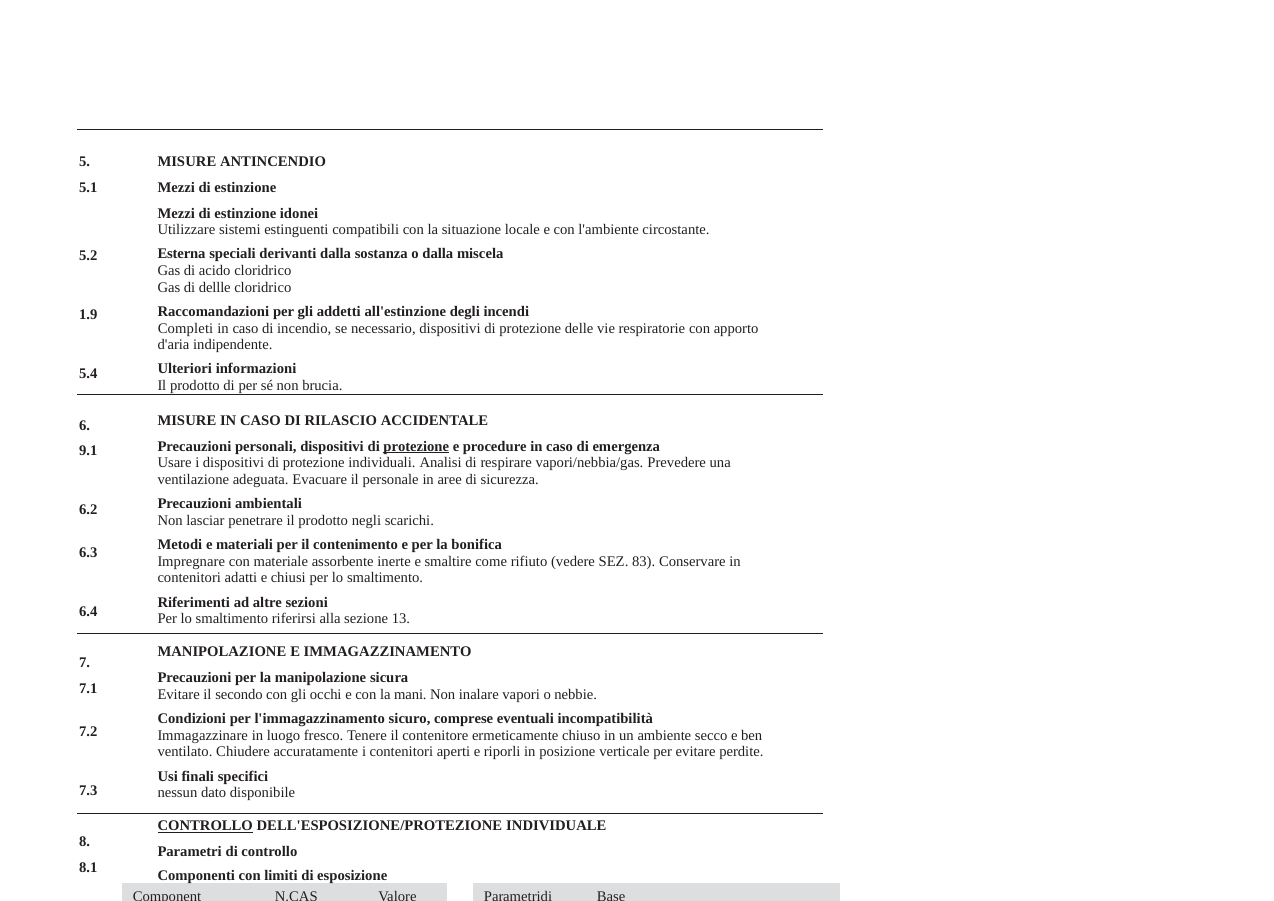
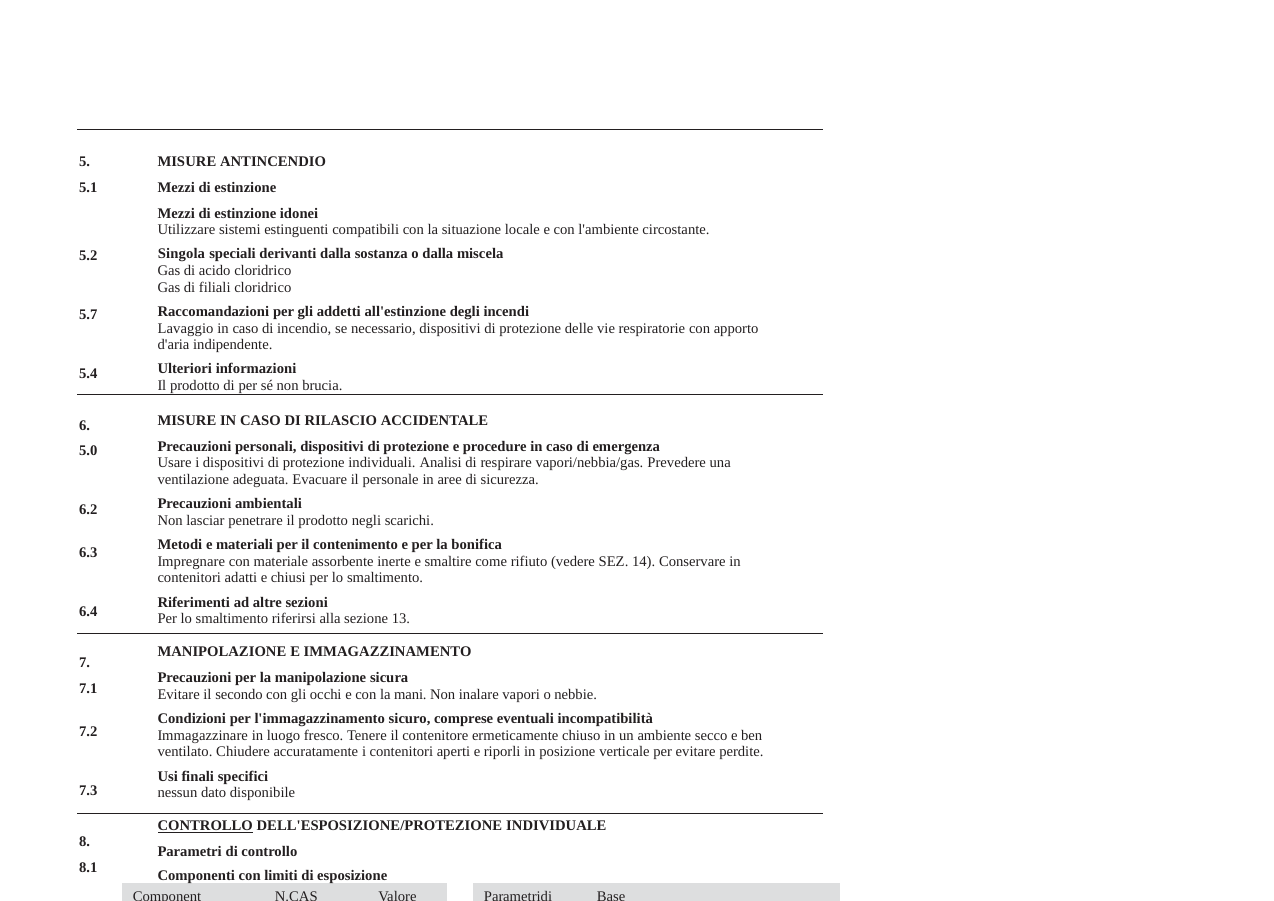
Esterna: Esterna -> Singola (181, 254)
dellle: dellle -> filiali (215, 287)
1.9: 1.9 -> 5.7 (88, 315)
Completi: Completi -> Lavaggio (186, 328)
protezione underline: present -> none (416, 446)
9.1: 9.1 -> 5.0 (88, 451)
83: 83 -> 14 (644, 561)
